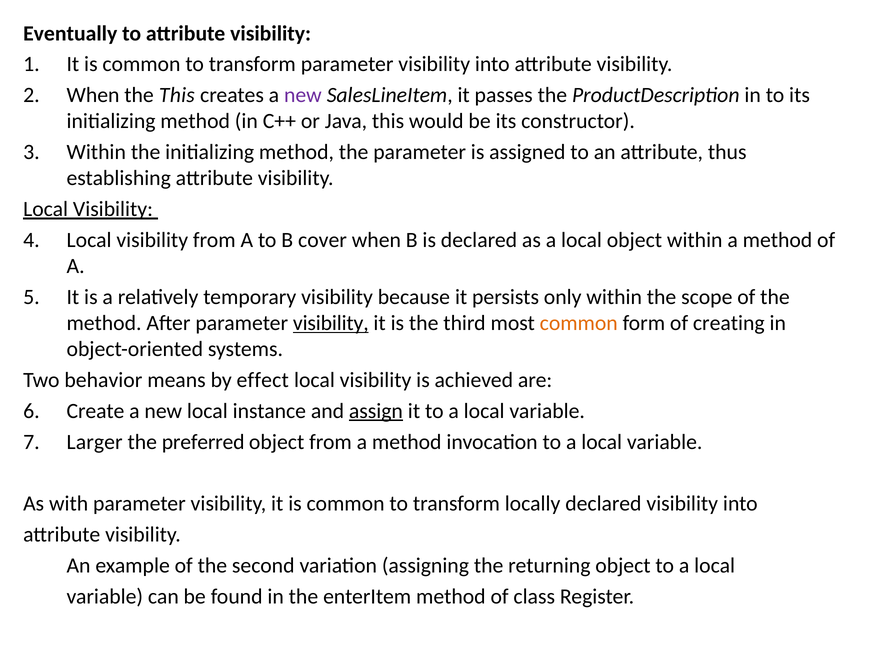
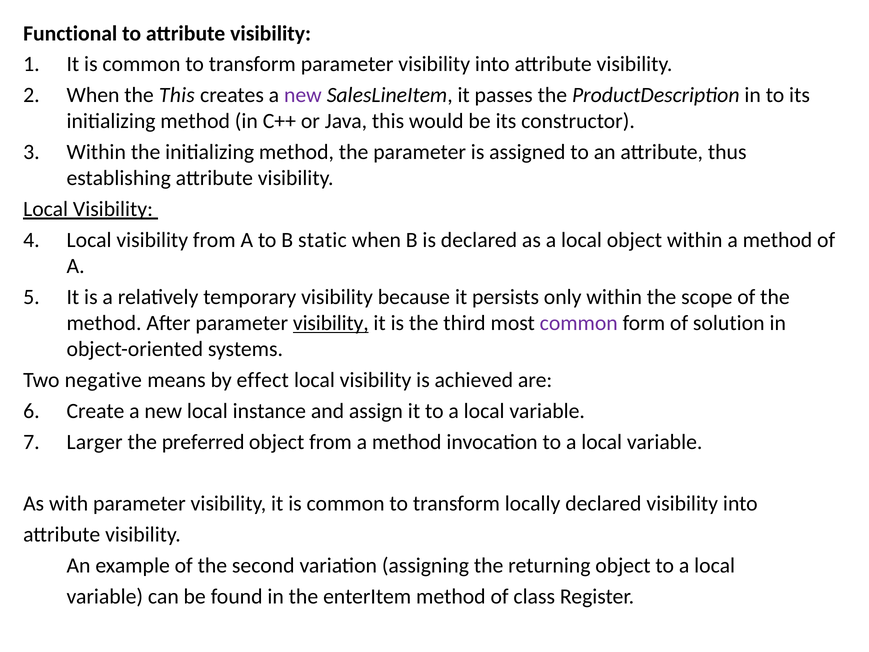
Eventually: Eventually -> Functional (70, 33)
cover: cover -> static (322, 240)
common colour: orange -> purple (579, 323)
creating: creating -> solution (729, 323)
behavior: behavior -> negative (103, 380)
assign underline: present -> none (376, 411)
